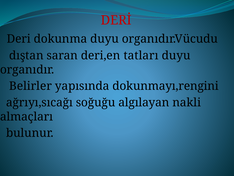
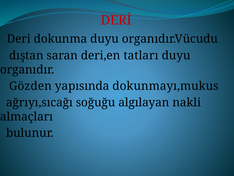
Belirler: Belirler -> Gözden (30, 86)
dokunmayı,rengini: dokunmayı,rengini -> dokunmayı,mukus (166, 86)
